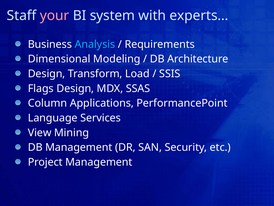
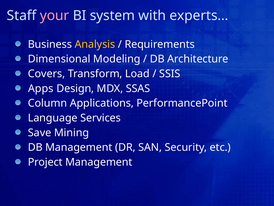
Analysis colour: light blue -> yellow (95, 44)
Design: Design -> Covers (46, 74)
Flags: Flags -> Apps (41, 88)
View: View -> Save (40, 132)
